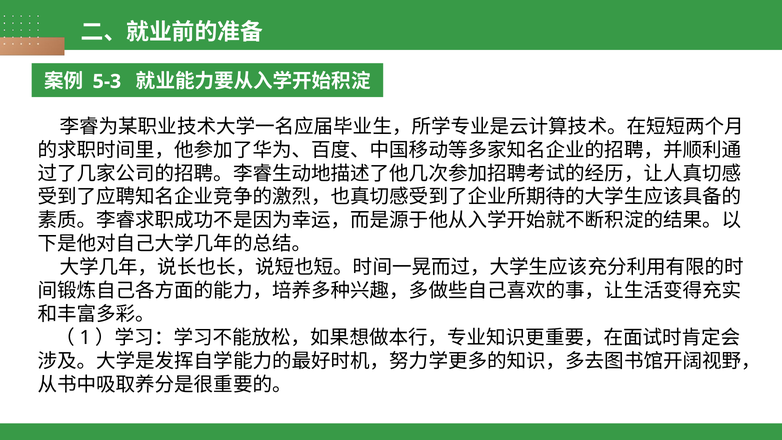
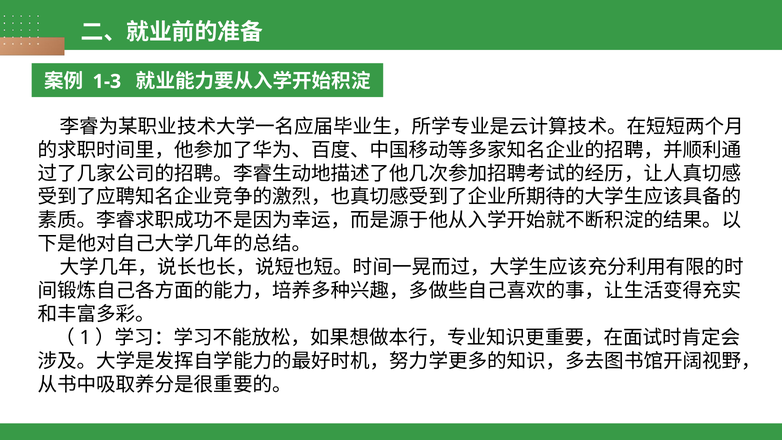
5-3: 5-3 -> 1-3 (107, 81)
